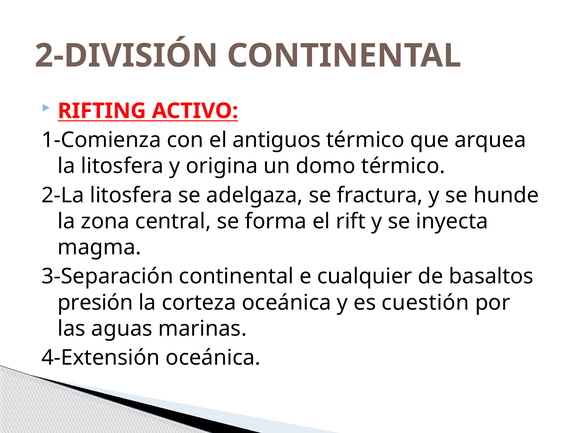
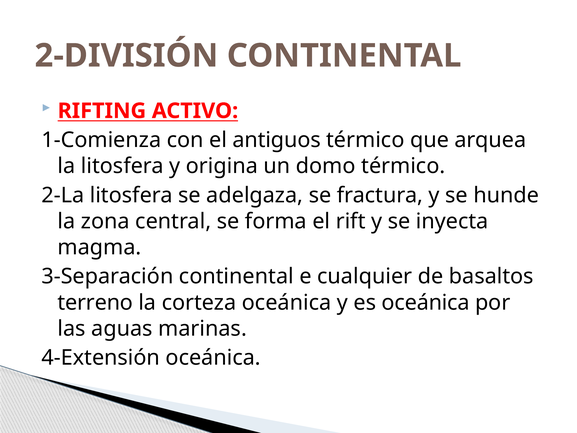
presión: presión -> terreno (95, 302)
es cuestión: cuestión -> oceánica (426, 302)
